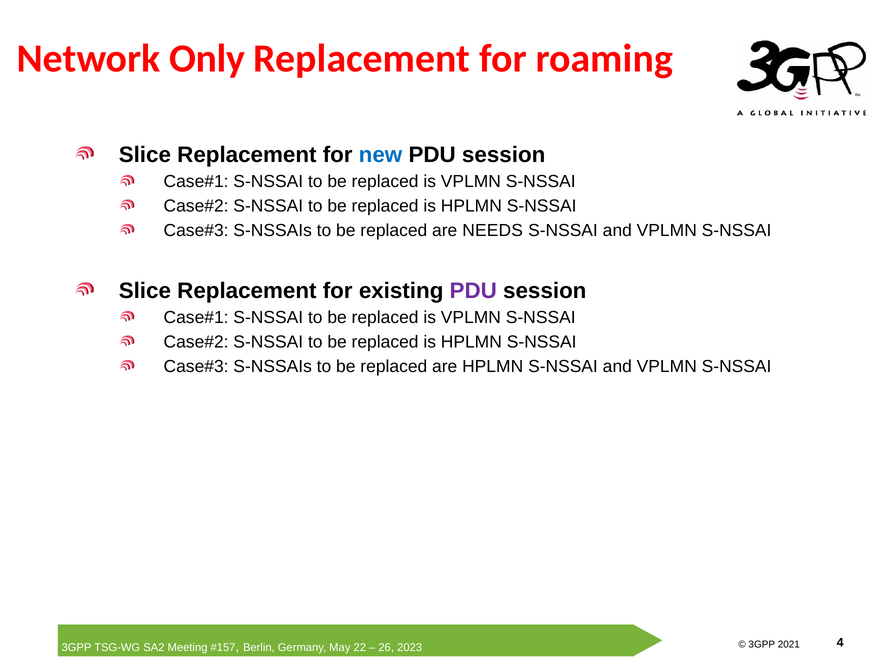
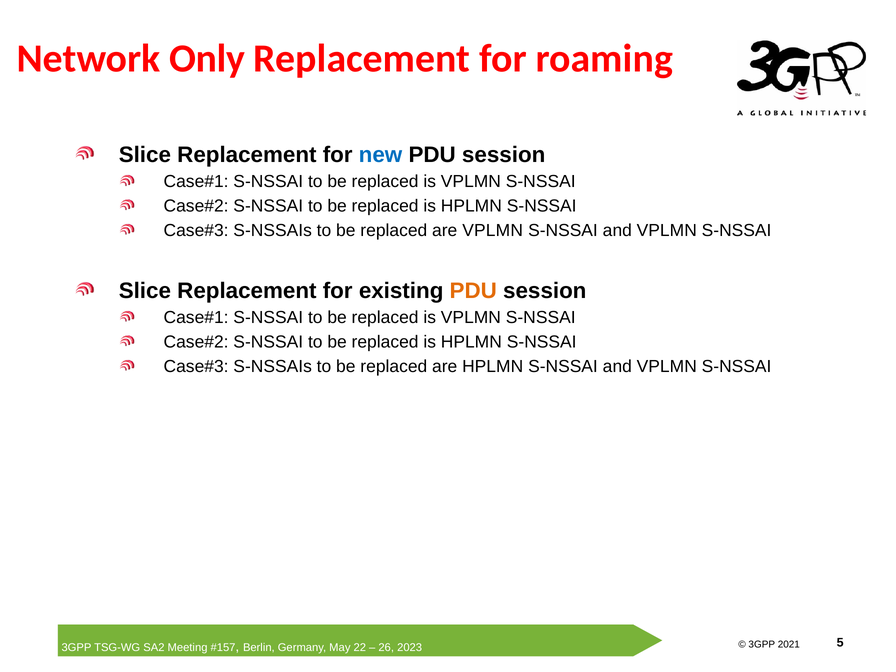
are NEEDS: NEEDS -> VPLMN (493, 231)
PDU colour: purple -> orange (473, 291)
4: 4 -> 5 (840, 642)
